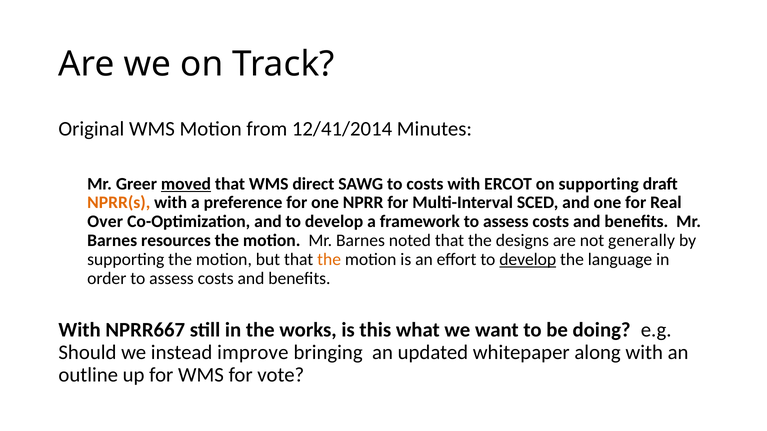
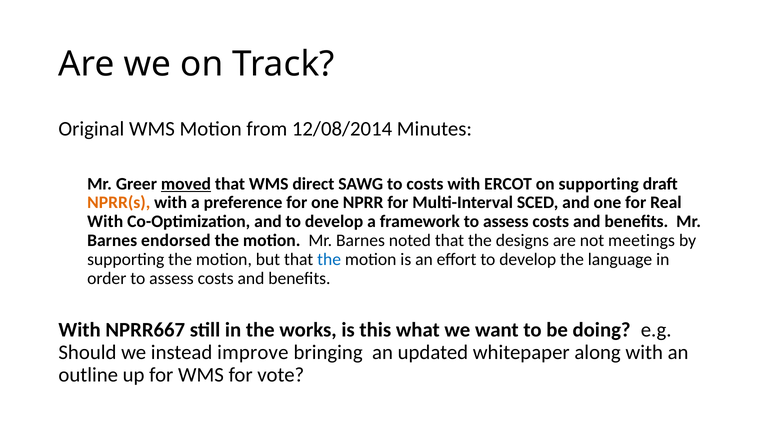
12/41/2014: 12/41/2014 -> 12/08/2014 (342, 129)
Over: Over -> With (105, 222)
resources: resources -> endorsed (176, 241)
generally: generally -> meetings (642, 241)
the colour: orange -> blue (329, 260)
develop underline: present -> none (528, 260)
